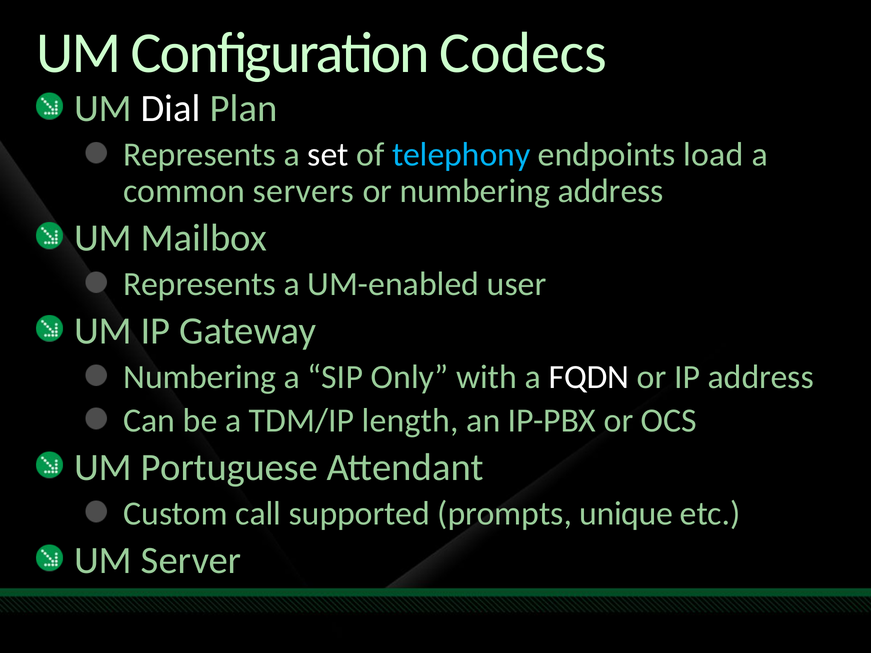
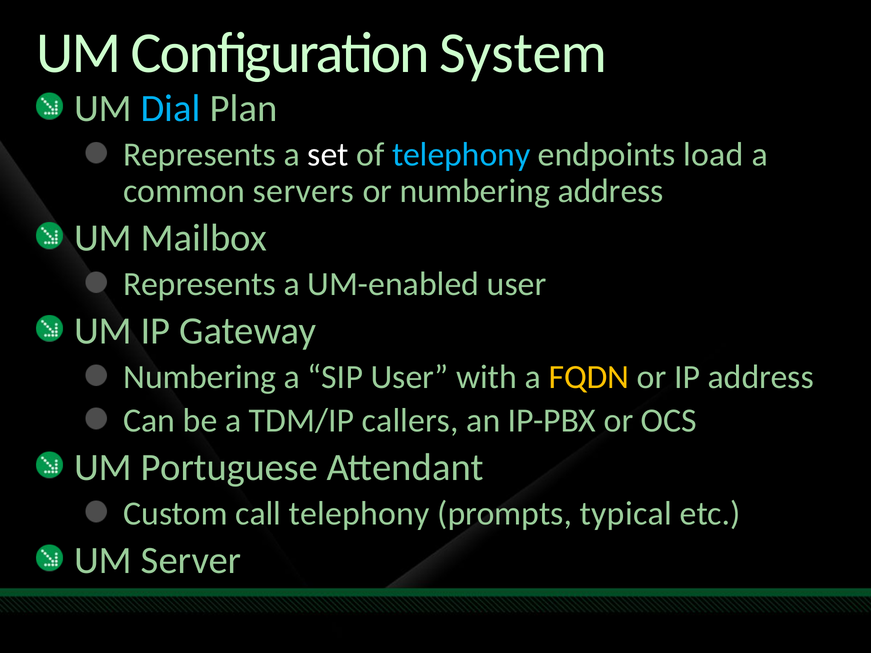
Codecs: Codecs -> System (523, 53)
Dial colour: white -> light blue (171, 109)
SIP Only: Only -> User (410, 377)
FQDN colour: white -> yellow (589, 377)
length: length -> callers (410, 421)
call supported: supported -> telephony (359, 514)
unique: unique -> typical (626, 514)
